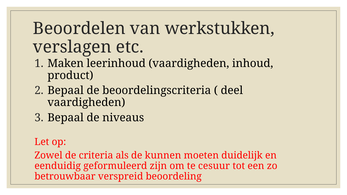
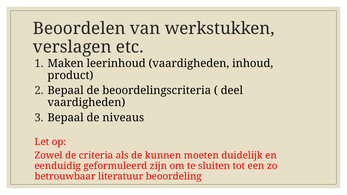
cesuur: cesuur -> sluiten (214, 166)
verspreid: verspreid -> literatuur (121, 177)
